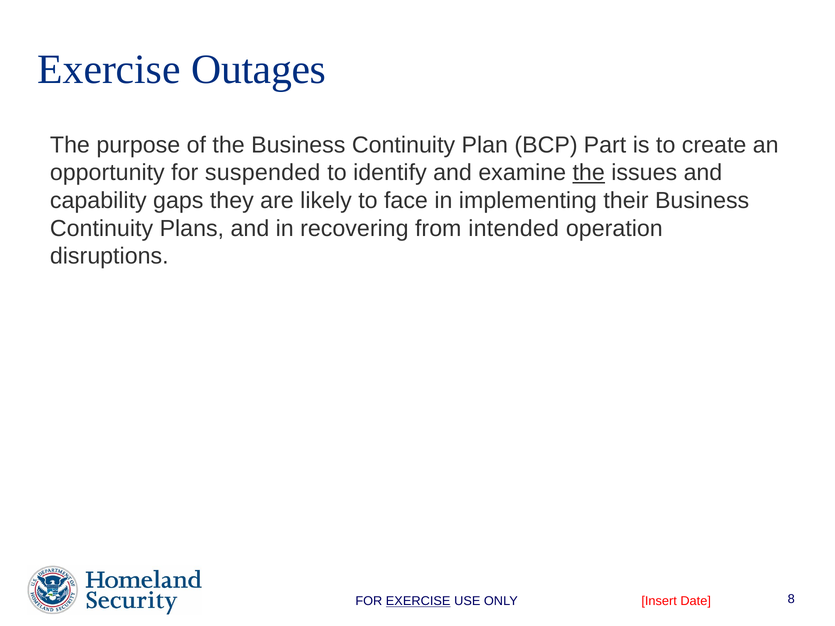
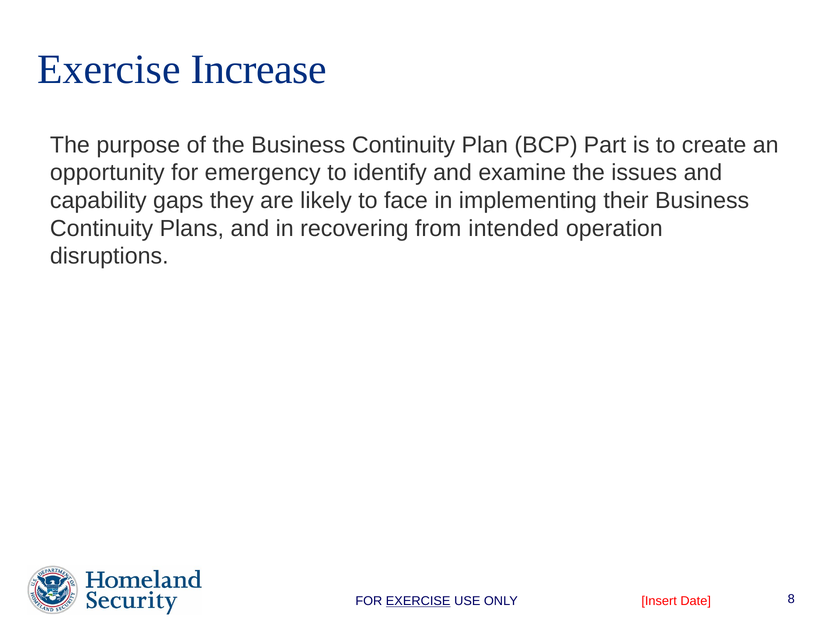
Outages: Outages -> Increase (259, 70)
suspended: suspended -> emergency (263, 173)
the underline: present -> none (589, 173)
